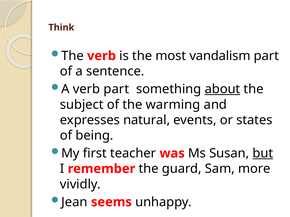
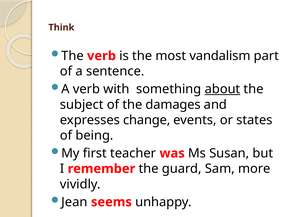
verb part: part -> with (116, 89)
warming: warming -> damages (173, 105)
natural: natural -> change (147, 120)
but underline: present -> none (263, 154)
